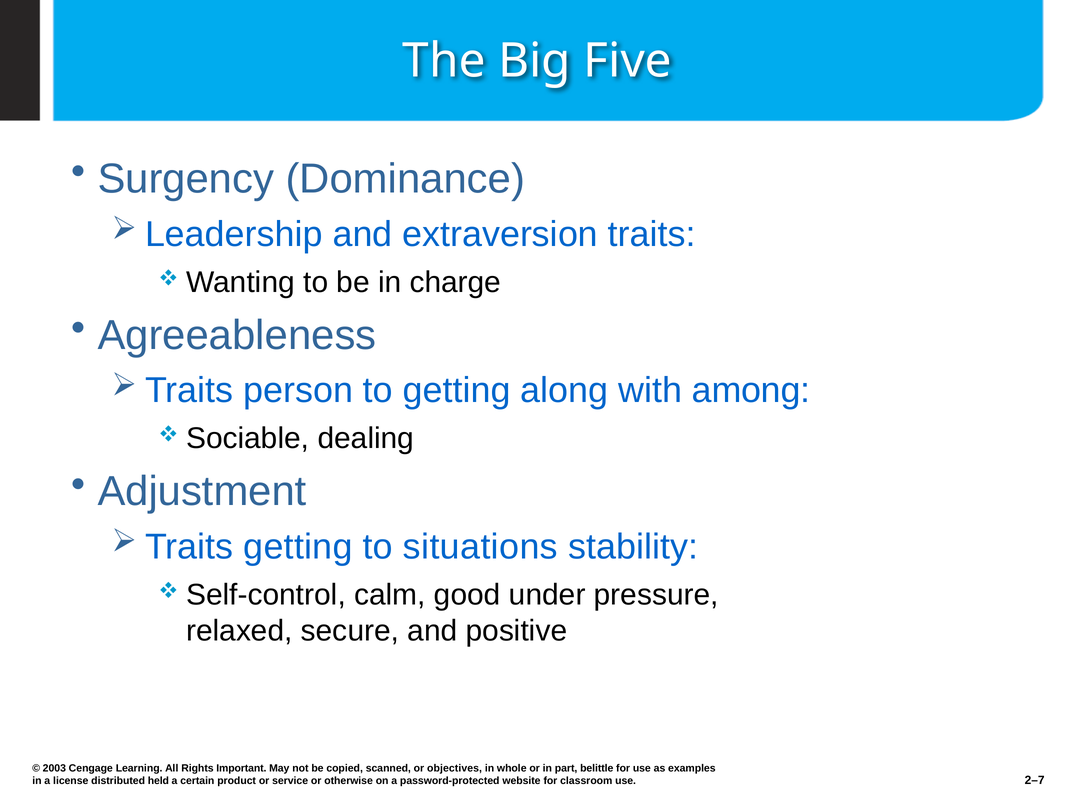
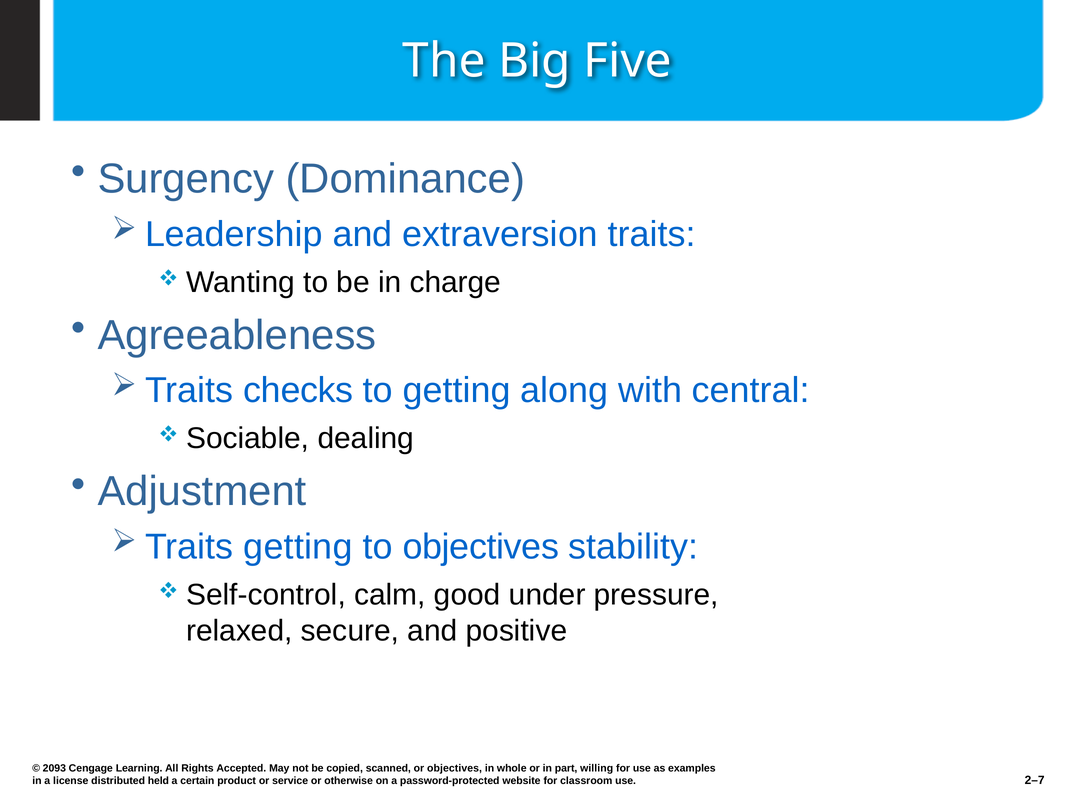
person: person -> checks (298, 390)
among: among -> central (751, 390)
to situations: situations -> objectives (481, 547)
2003: 2003 -> 2093 (54, 768)
Important: Important -> Accepted (241, 768)
belittle: belittle -> willing (597, 768)
